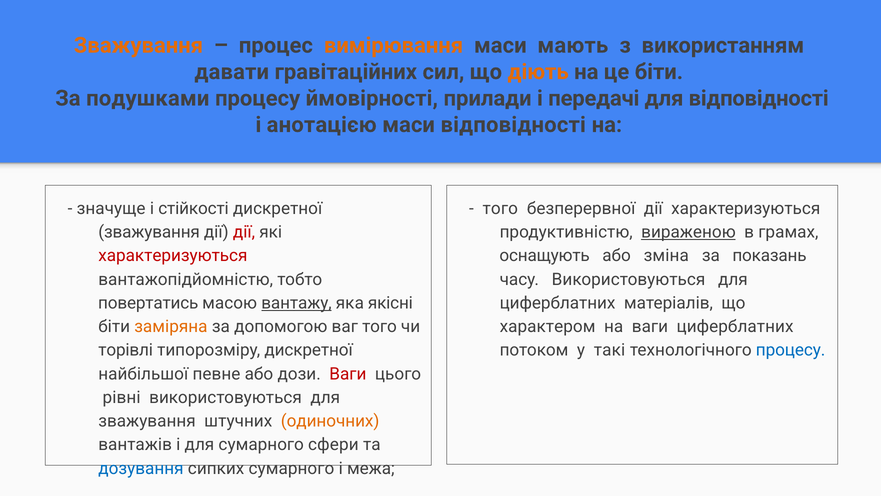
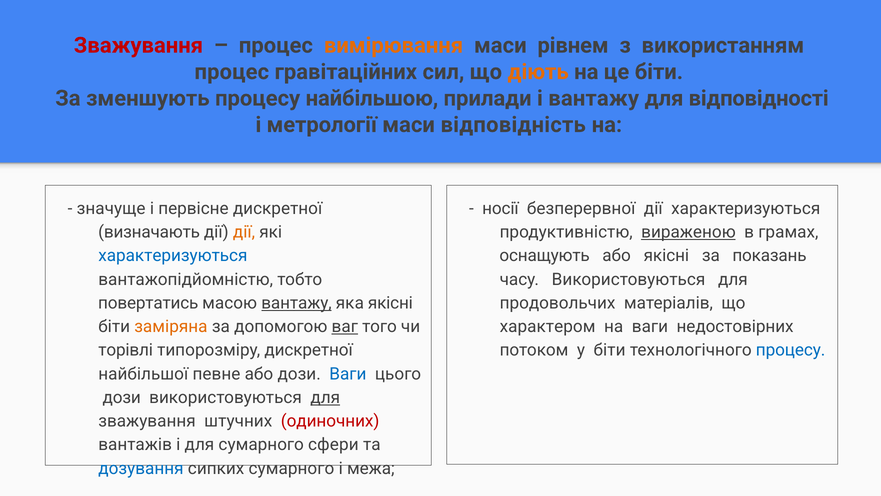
Зважування colour: orange -> red (138, 45)
мають: мають -> рівнем (573, 45)
давати: давати -> процес (232, 72)
подушками: подушками -> зменшують (148, 98)
ймовірності: ймовірності -> найбільшою (372, 98)
і передачі: передачі -> вантажу (594, 98)
анотацією: анотацією -> метрології (322, 125)
маси відповідності: відповідності -> відповідність (513, 125)
стійкості: стійкості -> первісне (193, 208)
того: того -> носії (500, 208)
зважування: зважування -> визначають (149, 232)
дії colour: red -> orange (244, 232)
характеризуються colour: red -> blue (173, 255)
або зміна: зміна -> якісні (666, 255)
циферблатних: циферблатних -> продовольчих (558, 303)
ваг underline: none -> present (345, 326)
ваги циферблатних: циферблатних -> недостовірних (735, 326)
у такі: такі -> біти (610, 350)
Ваги colour: red -> blue (348, 374)
рівні: рівні -> дози (122, 397)
для underline: none -> present (325, 397)
одиночних colour: orange -> red (330, 421)
